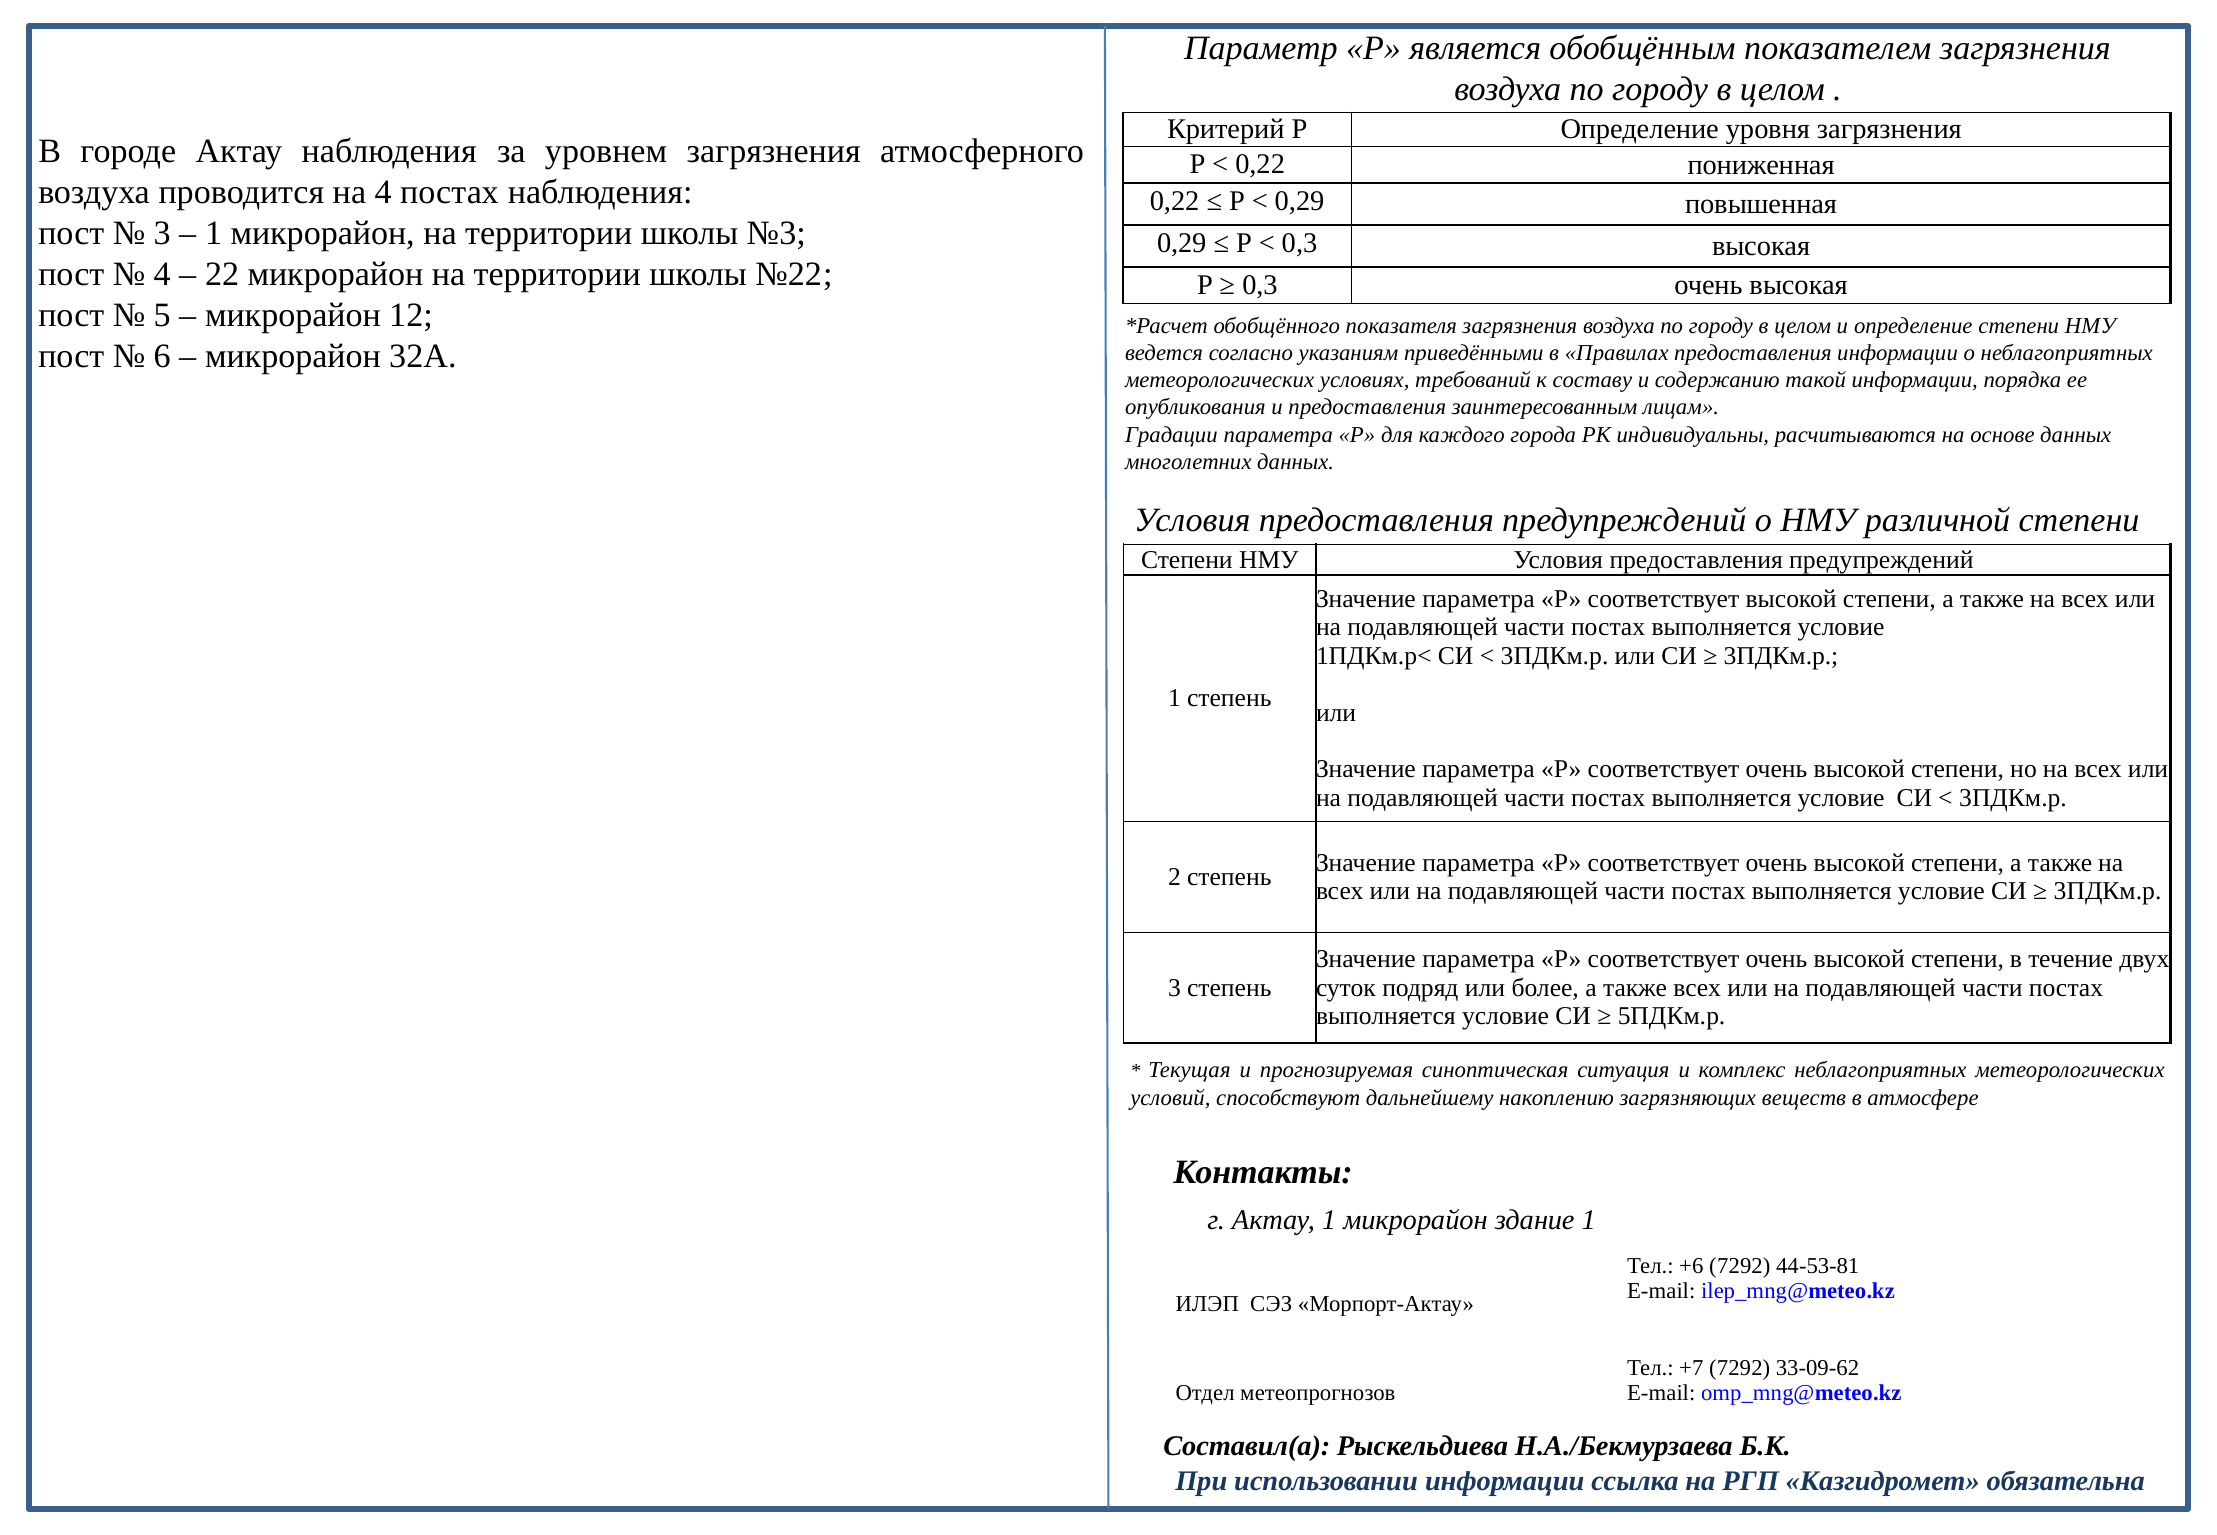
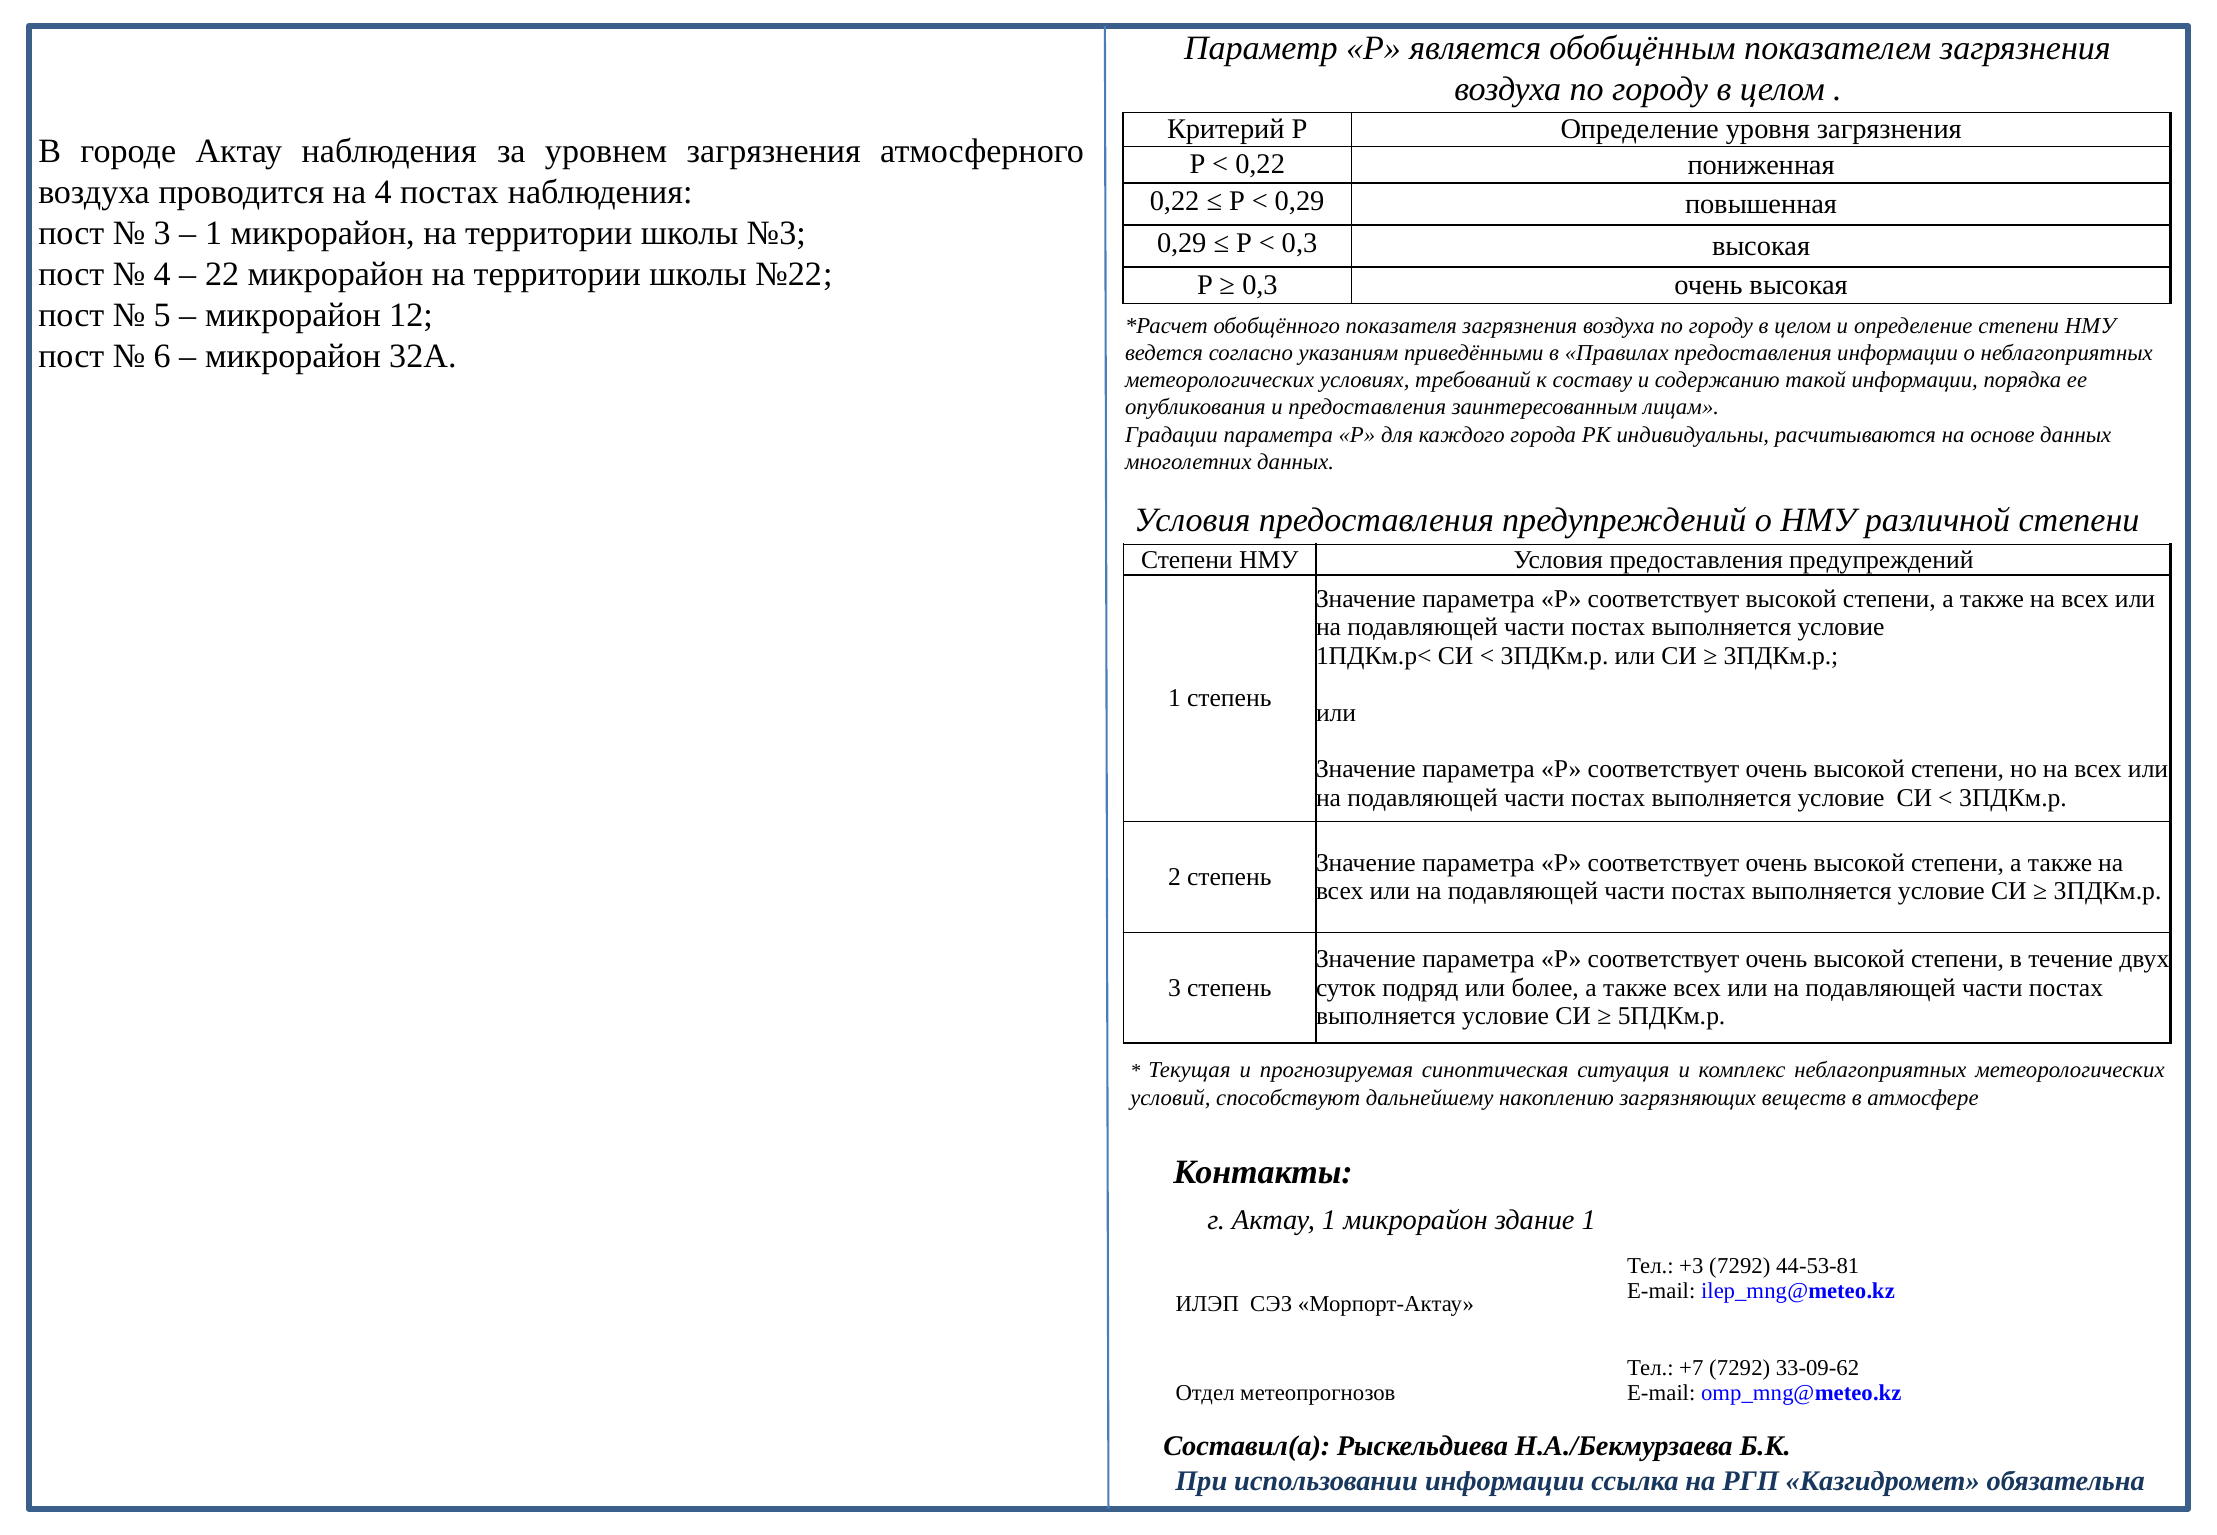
+6: +6 -> +3 (1691, 1266)
